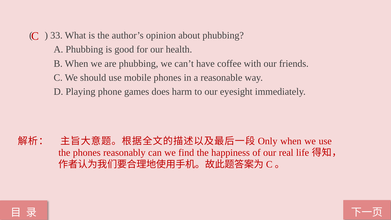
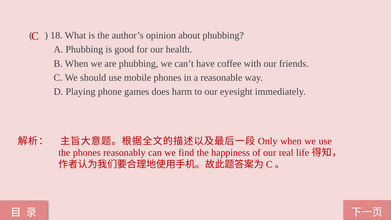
33: 33 -> 18 (56, 35)
